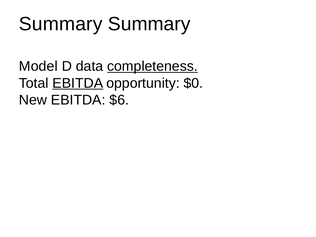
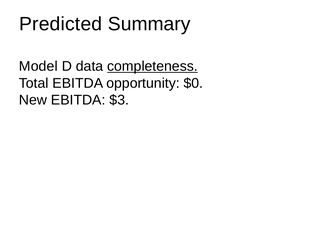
Summary: Summary -> Predicted (61, 24)
EBITDA underline: present -> none (78, 83)
$6: $6 -> $3 (119, 100)
